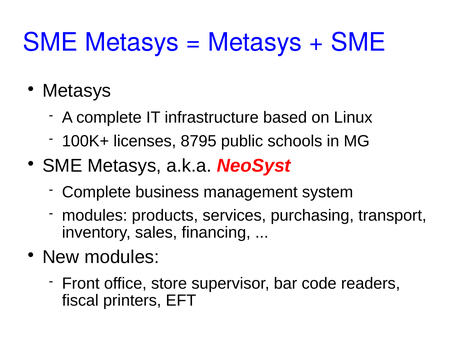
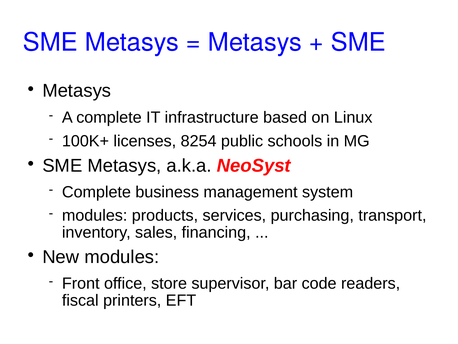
8795: 8795 -> 8254 (199, 141)
